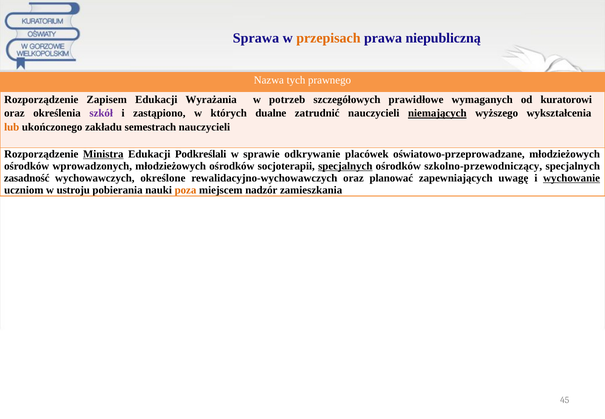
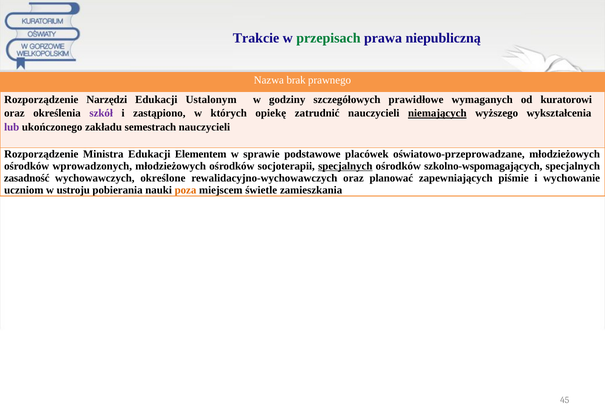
Sprawa: Sprawa -> Trakcie (256, 38)
przepisach colour: orange -> green (328, 38)
tych: tych -> brak (296, 80)
Zapisem: Zapisem -> Narzędzi (107, 100)
Wyrażania: Wyrażania -> Ustalonym (211, 100)
potrzeb: potrzeb -> godziny (287, 100)
dualne: dualne -> opiekę (271, 113)
lub colour: orange -> purple (12, 127)
Ministra underline: present -> none (103, 154)
Podkreślali: Podkreślali -> Elementem (201, 154)
odkrywanie: odkrywanie -> podstawowe (312, 154)
szkolno-przewodniczący: szkolno-przewodniczący -> szkolno-wspomagających (483, 166)
uwagę: uwagę -> piśmie (513, 178)
wychowanie underline: present -> none (572, 178)
nadzór: nadzór -> świetle (261, 190)
